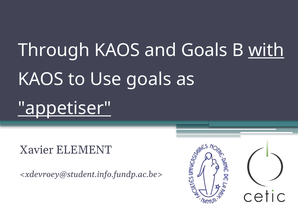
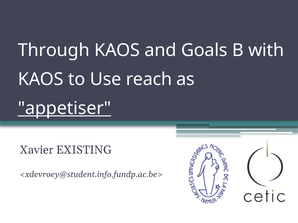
with underline: present -> none (266, 50)
Use goals: goals -> reach (149, 79)
ELEMENT: ELEMENT -> EXISTING (84, 150)
